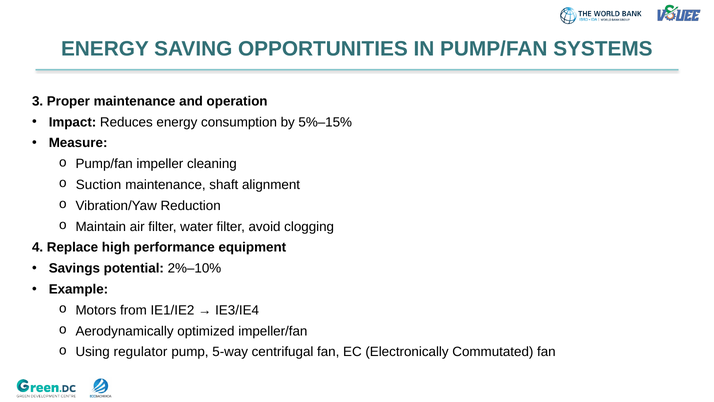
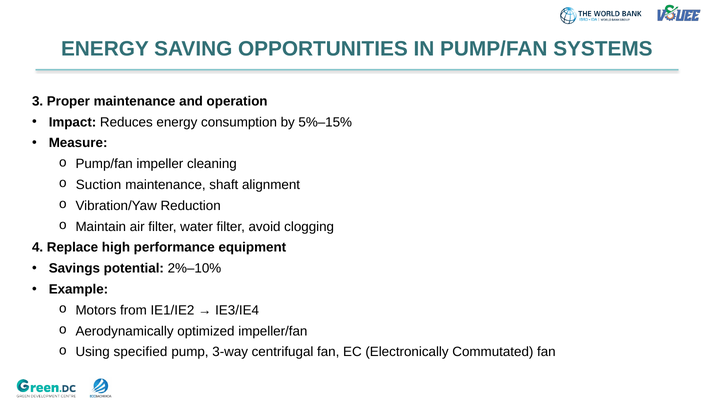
regulator: regulator -> specified (140, 352)
5-way: 5-way -> 3-way (230, 352)
